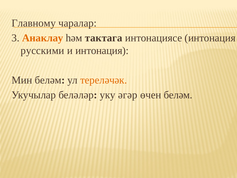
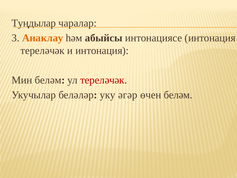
Главному: Главному -> Туңдылар (34, 23)
тактага: тактага -> абыйсы (104, 38)
русскими: русскими -> тереләчәк (43, 50)
тереләчәк colour: orange -> red (104, 80)
